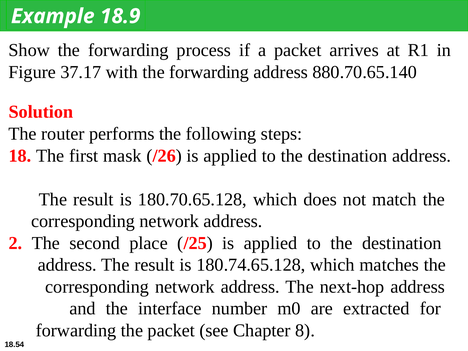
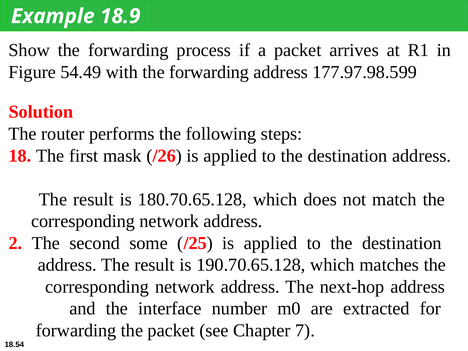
37.17: 37.17 -> 54.49 (81, 72)
880.70.65.140: 880.70.65.140 -> 177.97.98.599 (365, 72)
place: place -> some (149, 243)
180.74.65.128: 180.74.65.128 -> 190.70.65.128 (251, 265)
8: 8 -> 7 (305, 331)
